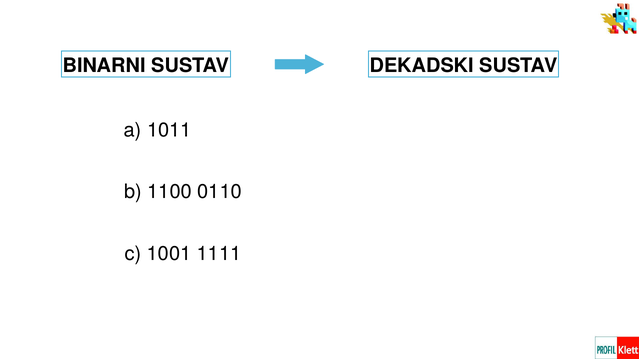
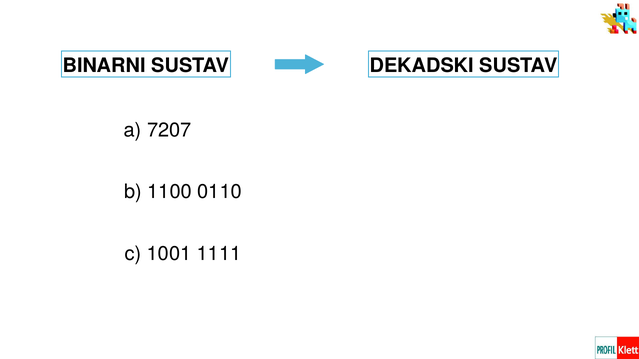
1011: 1011 -> 7207 (169, 130)
